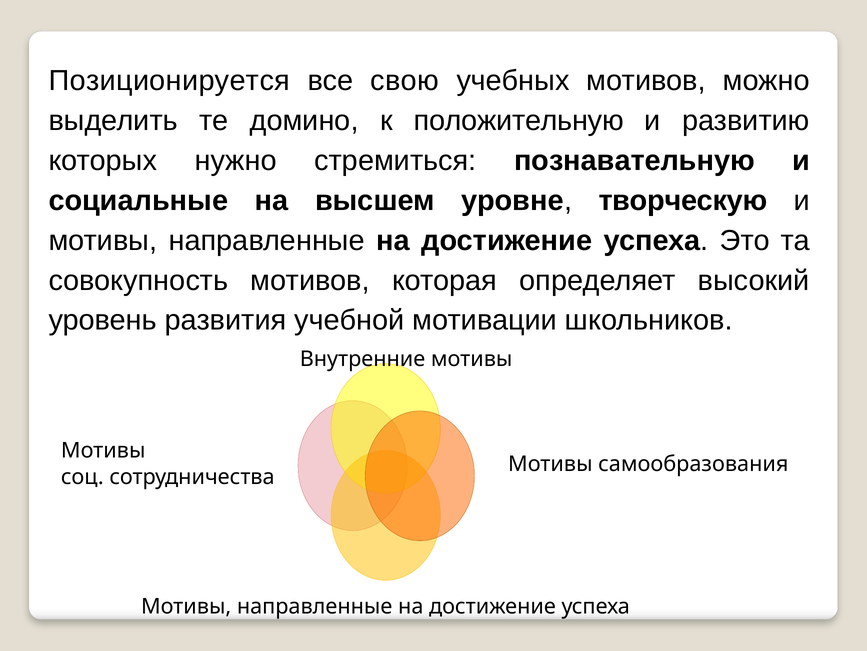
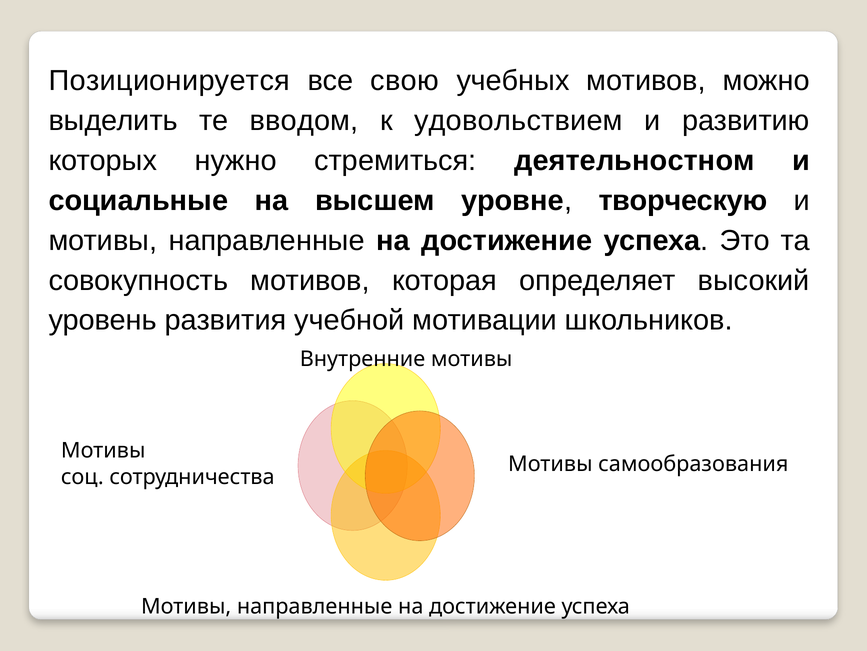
домино: домино -> вводом (304, 121)
положительную: положительную -> удовольствием (518, 121)
познавательную: познавательную -> деятельностном (634, 161)
